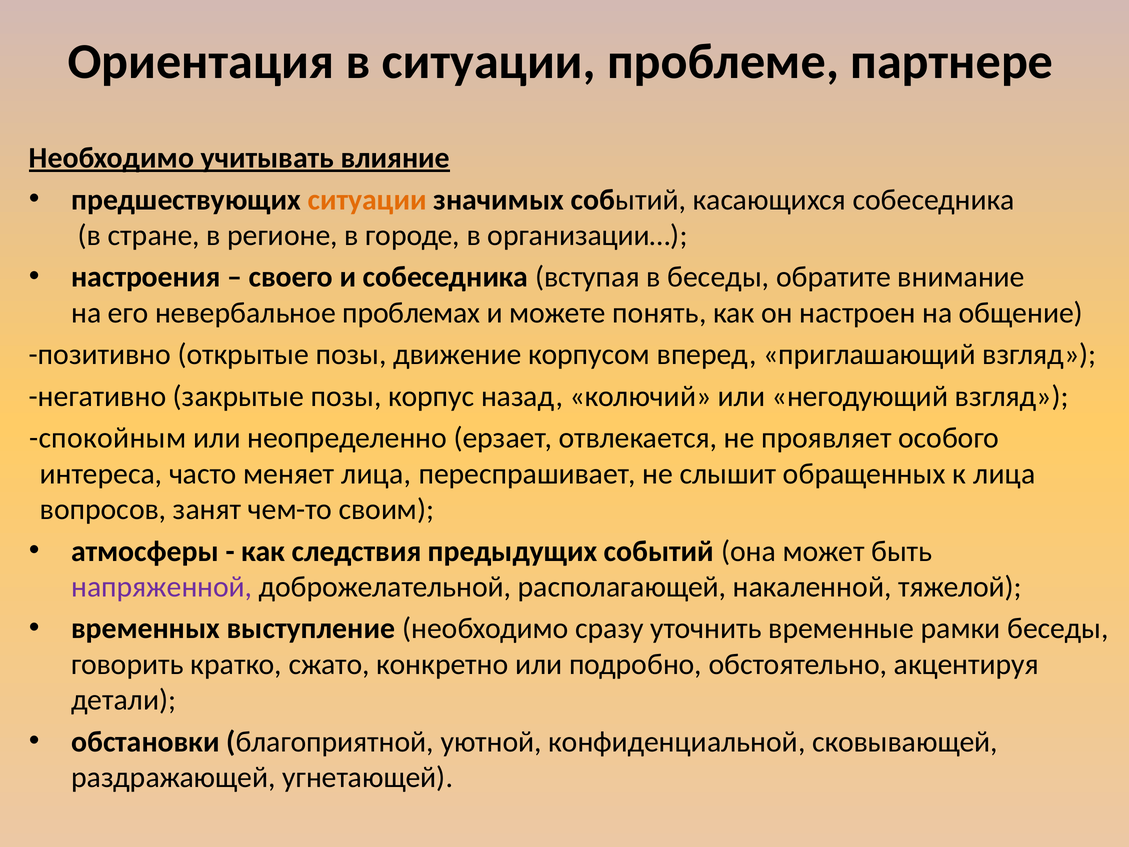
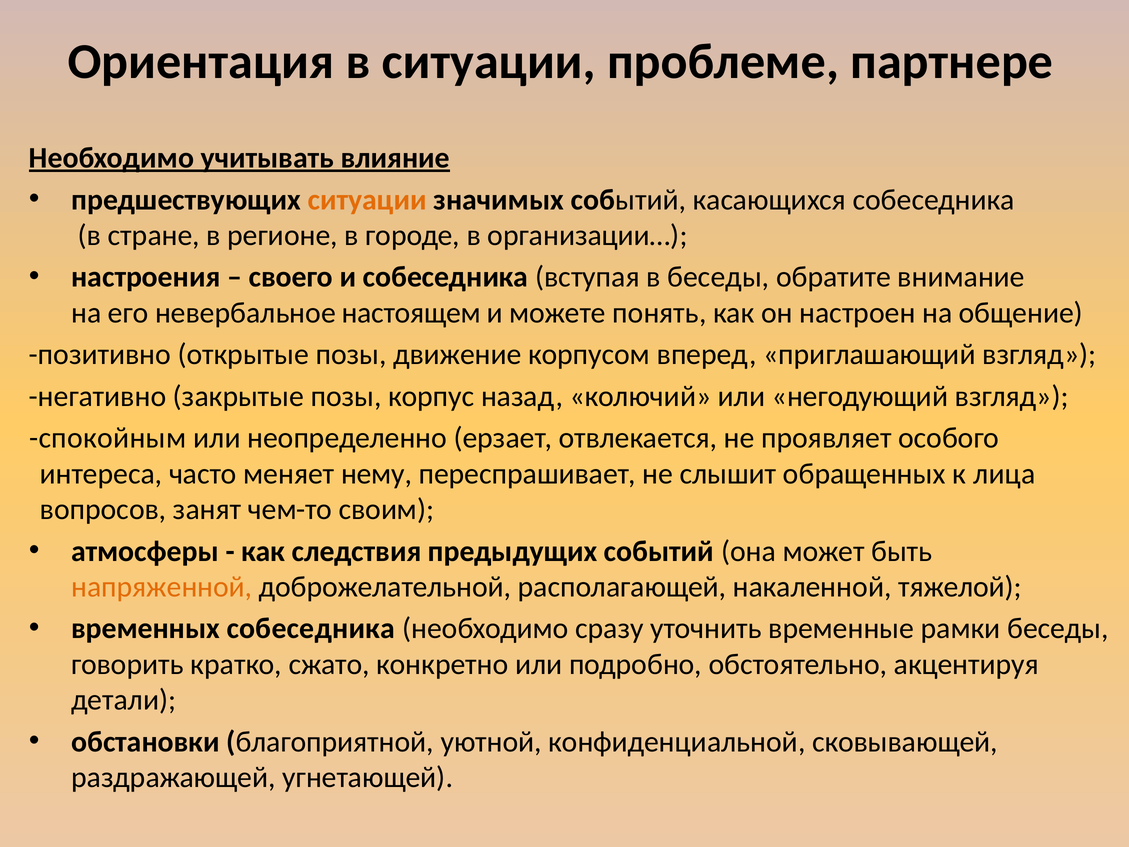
проблемах: проблемах -> настоящем (411, 313)
меняет лица: лица -> нему (377, 474)
напряженной colour: purple -> orange (162, 587)
временных выступление: выступление -> собеседника (311, 628)
